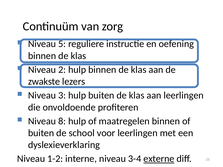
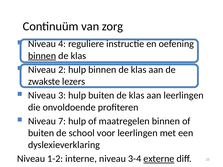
5: 5 -> 4 (62, 44)
binnen underline: none -> present (42, 56)
8: 8 -> 7 (62, 121)
